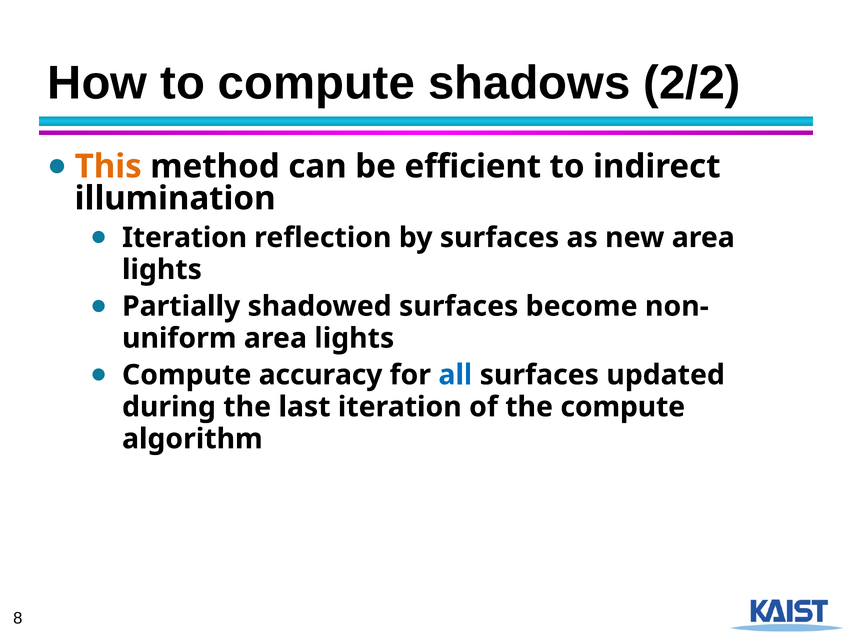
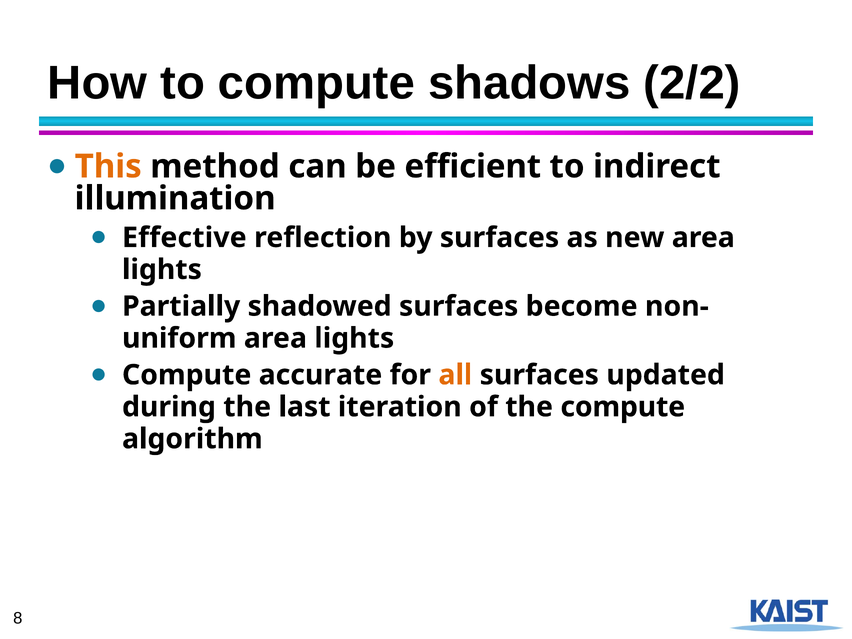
Iteration: Iteration -> Effective (184, 238)
accuracy: accuracy -> accurate (320, 375)
all colour: blue -> orange (455, 375)
